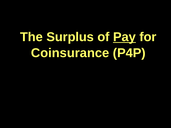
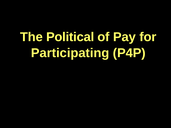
Surplus: Surplus -> Political (70, 37)
Pay underline: present -> none (124, 37)
Coinsurance: Coinsurance -> Participating (70, 53)
